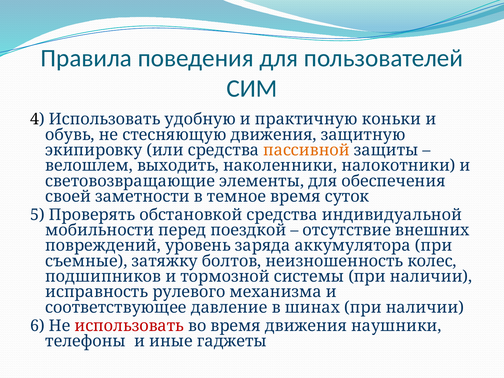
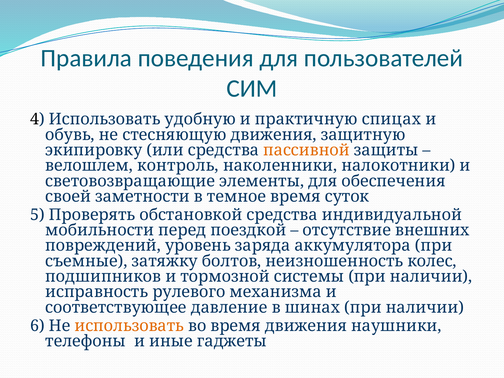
коньки: коньки -> спицах (391, 119)
выходить: выходить -> контроль (178, 166)
использовать colour: red -> orange (129, 326)
